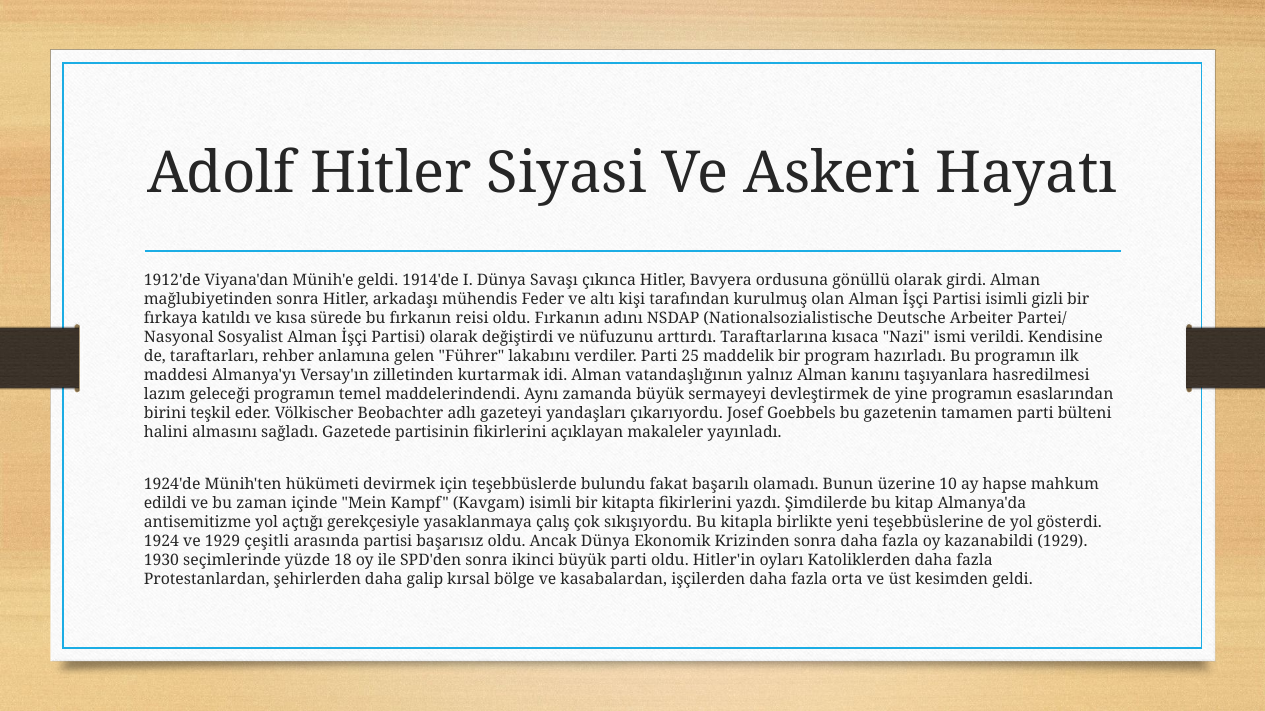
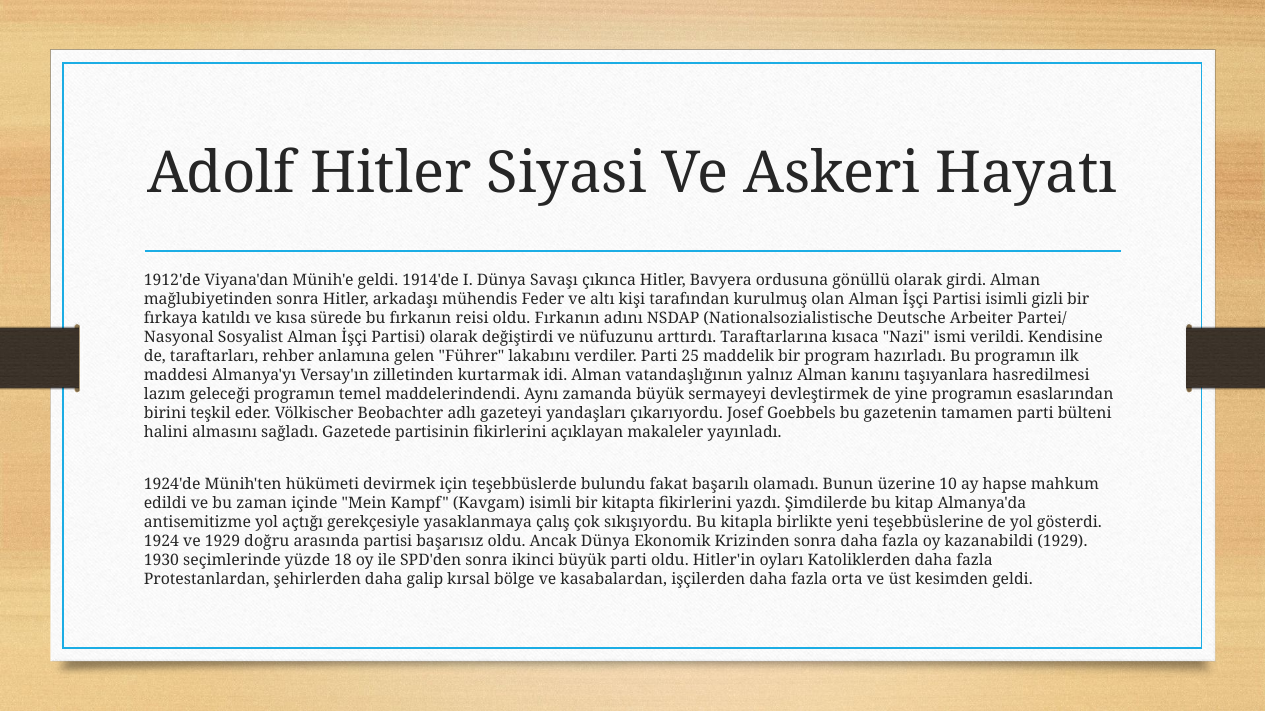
çeşitli: çeşitli -> doğru (267, 542)
